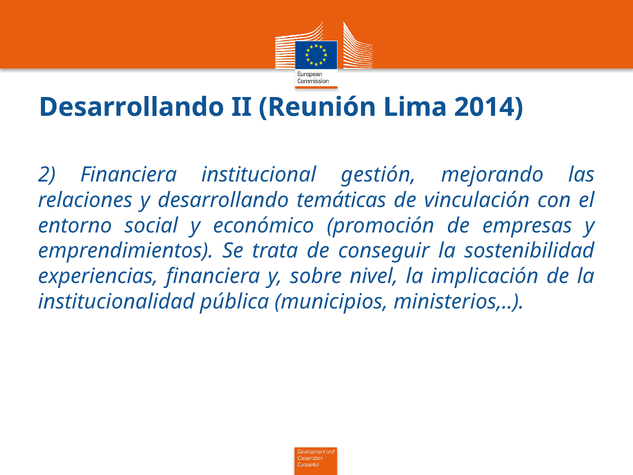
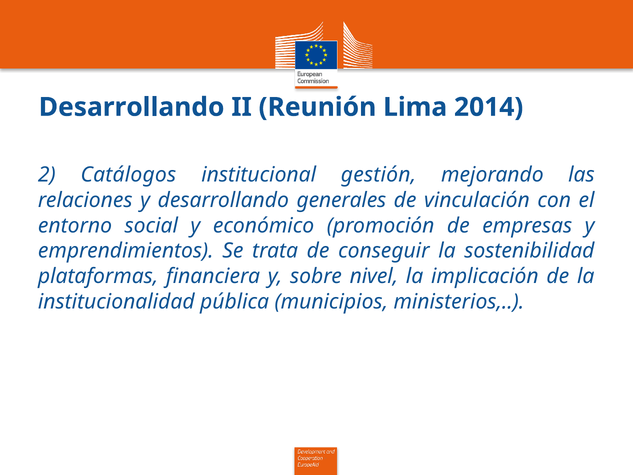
2 Financiera: Financiera -> Catálogos (128, 175)
temáticas: temáticas -> generales (341, 200)
experiencias: experiencias -> plataformas (98, 276)
